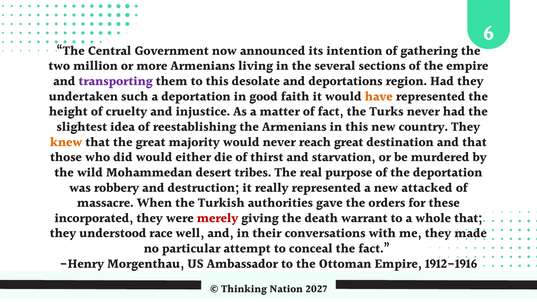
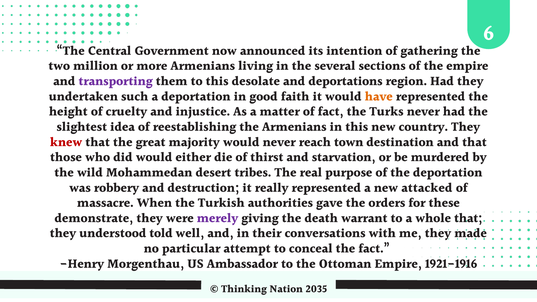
knew colour: orange -> red (66, 143)
reach great: great -> town (349, 143)
incorporated: incorporated -> demonstrate (94, 219)
merely colour: red -> purple (218, 219)
race: race -> told (161, 234)
1912-1916: 1912-1916 -> 1921-1916 (451, 264)
2027: 2027 -> 2035 (316, 290)
